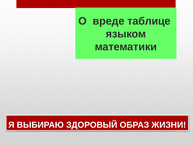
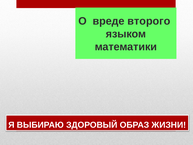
таблице: таблице -> второго (149, 21)
